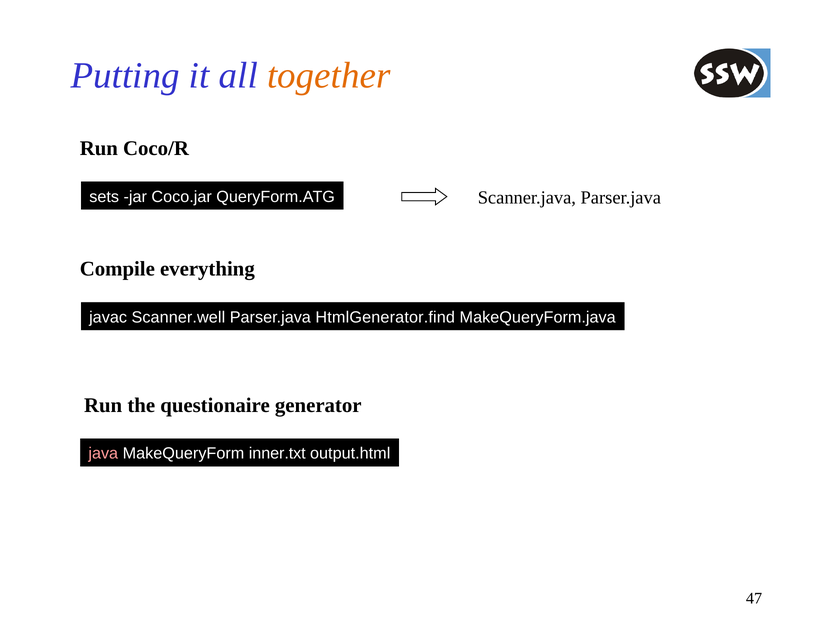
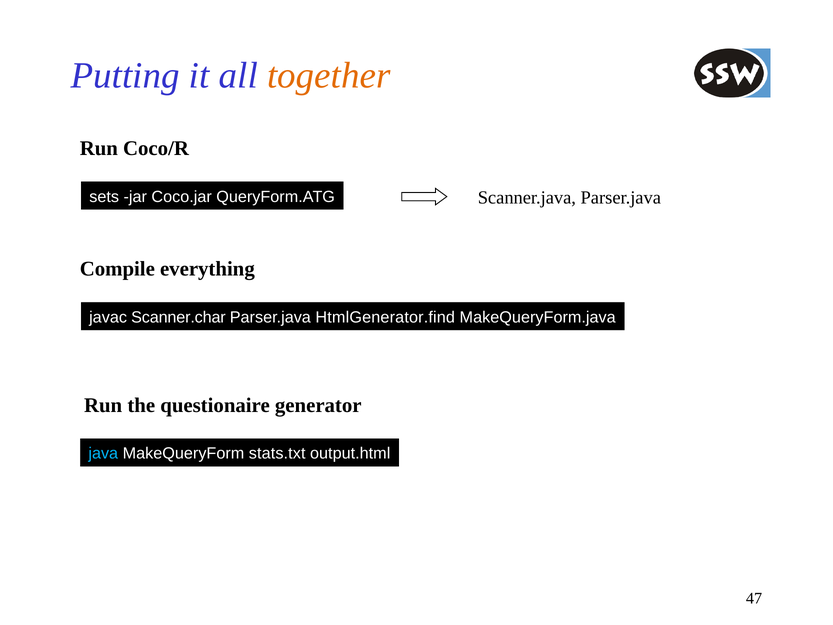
Scanner.well: Scanner.well -> Scanner.char (179, 317)
java colour: pink -> light blue (103, 453)
inner.txt: inner.txt -> stats.txt (277, 453)
